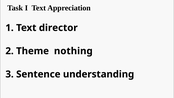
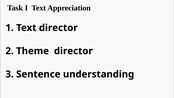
Theme nothing: nothing -> director (73, 51)
